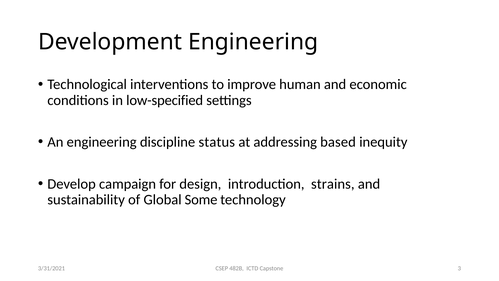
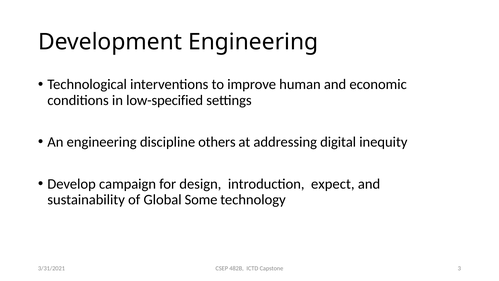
status: status -> others (217, 142)
based: based -> digital (338, 142)
strains: strains -> expect (333, 184)
